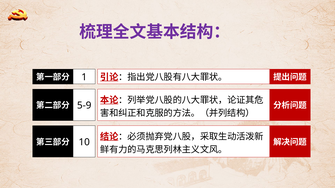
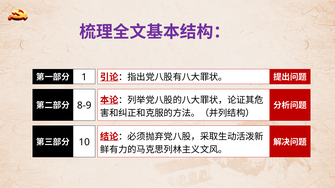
5-9: 5-9 -> 8-9 (84, 106)
